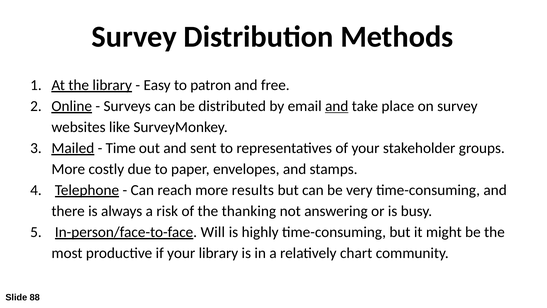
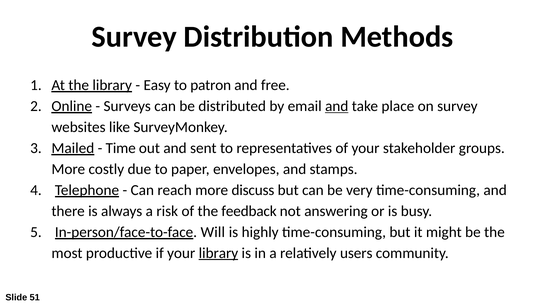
results: results -> discuss (253, 190)
thanking: thanking -> feedback (249, 211)
library underline: none -> present (218, 253)
chart: chart -> users (356, 253)
88: 88 -> 51 (35, 297)
